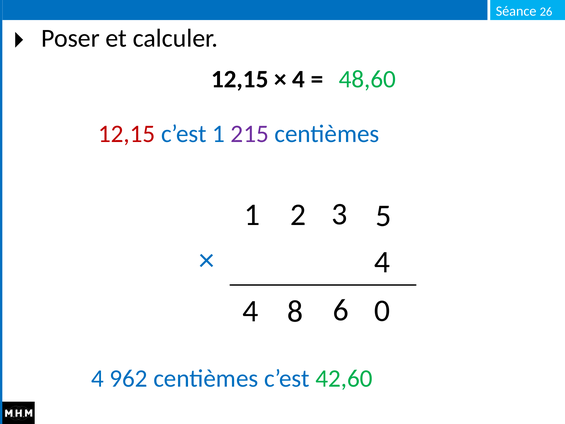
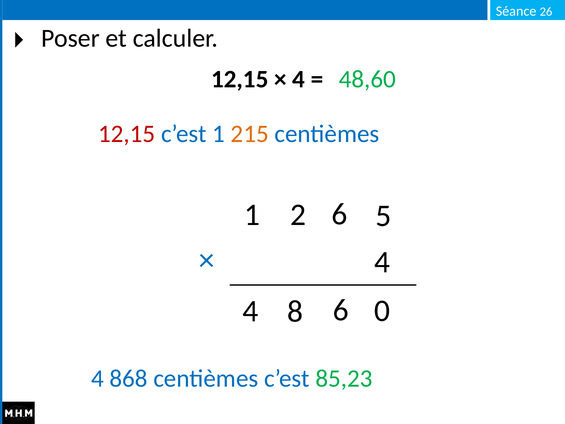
215 colour: purple -> orange (250, 134)
3: 3 -> 6 (339, 214)
962: 962 -> 868 (129, 378)
42,60: 42,60 -> 85,23 (344, 378)
